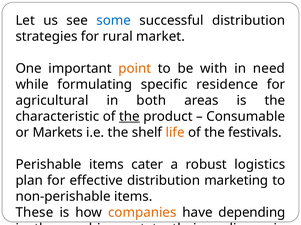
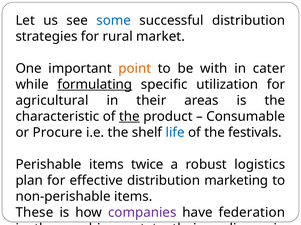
need: need -> cater (269, 69)
formulating underline: none -> present (95, 85)
residence: residence -> utilization (227, 85)
in both: both -> their (151, 101)
Markets: Markets -> Procure (58, 133)
life colour: orange -> blue (175, 133)
cater: cater -> twice (147, 165)
companies colour: orange -> purple (142, 213)
depending: depending -> federation (252, 213)
